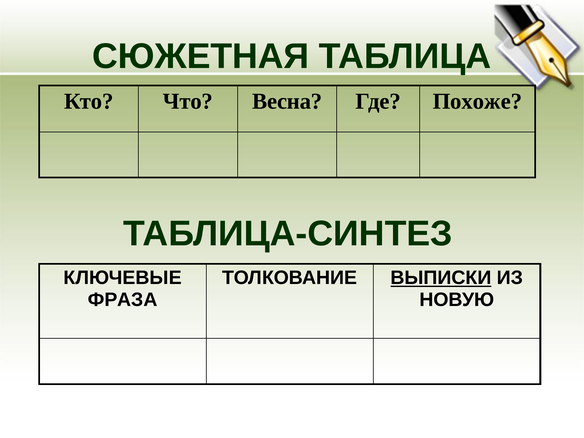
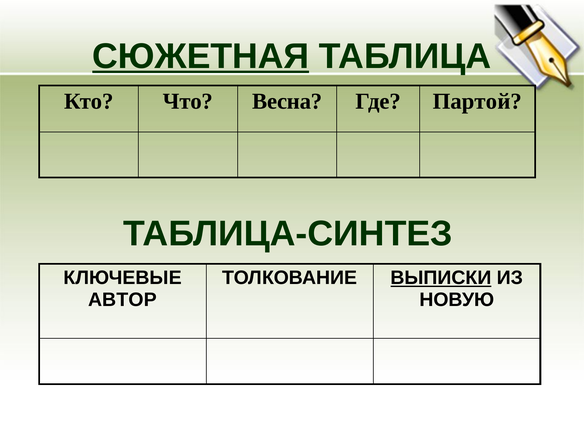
СЮЖЕТНАЯ underline: none -> present (201, 57)
Похоже: Похоже -> Партой (477, 101)
ФРАЗА: ФРАЗА -> АВТОР (123, 300)
